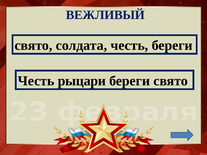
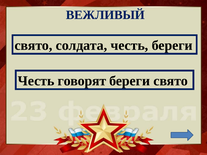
рыцари: рыцари -> говорят (82, 81)
